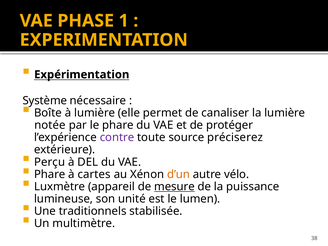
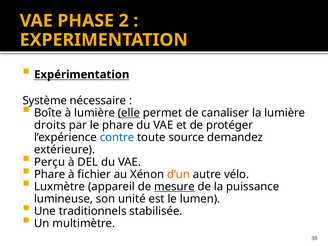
1: 1 -> 2 (124, 21)
elle underline: none -> present (129, 113)
notée: notée -> droits (50, 125)
contre colour: purple -> blue (117, 137)
préciserez: préciserez -> demandez (235, 137)
cartes: cartes -> fichier (94, 174)
